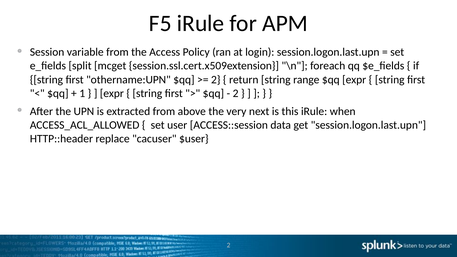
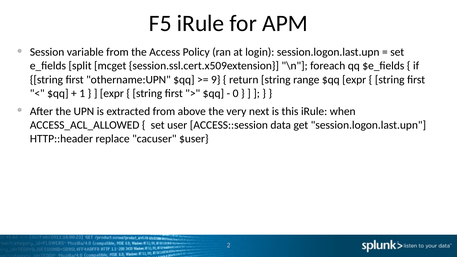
2: 2 -> 9 (216, 80)
2: 2 -> 0 (236, 93)
